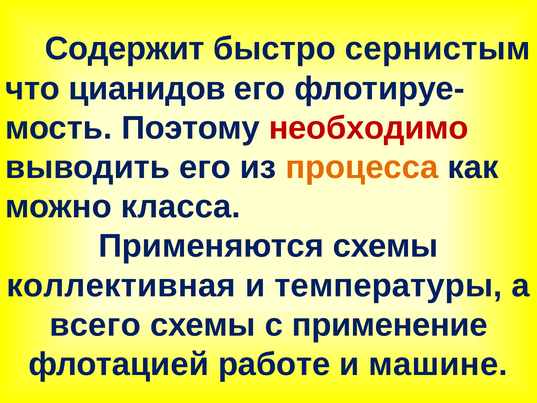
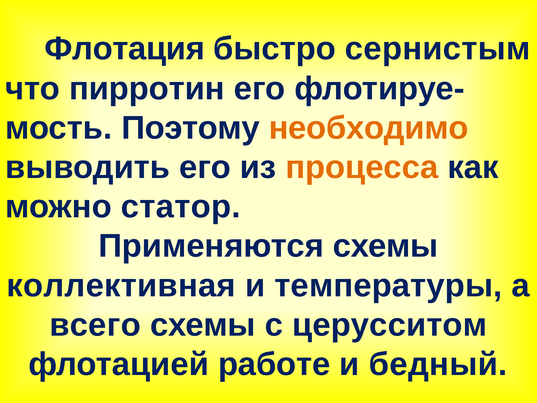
Содержит: Содержит -> Флотация (125, 49)
цианидов: цианидов -> пирротин (147, 89)
необходимо colour: red -> orange (369, 128)
класса: класса -> статор (181, 207)
применение: применение -> церусситом (390, 325)
машине: машине -> бедный (438, 364)
